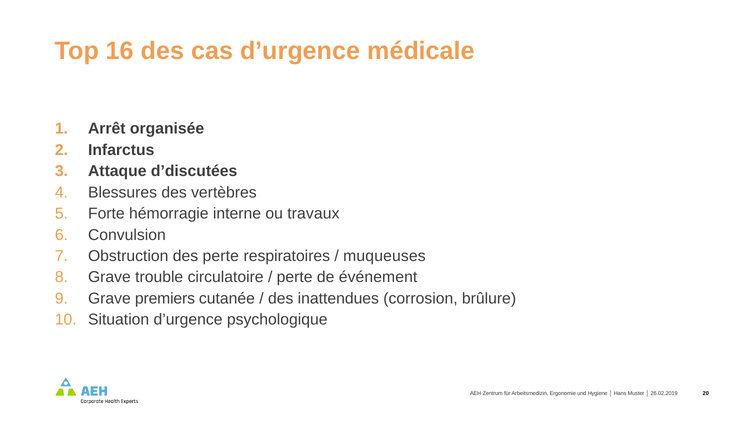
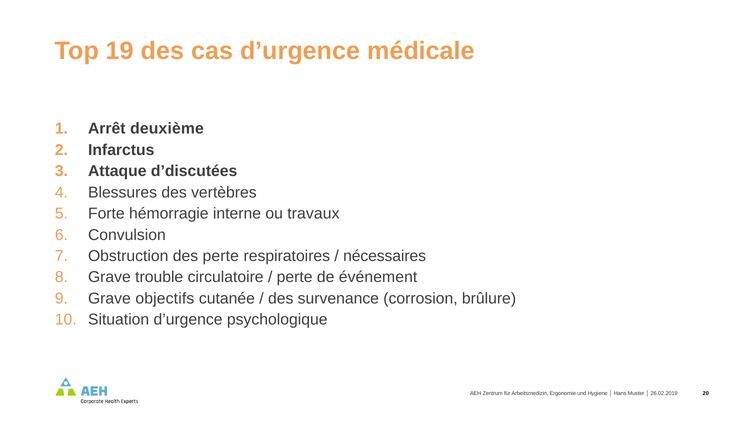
16: 16 -> 19 (120, 51)
organisée: organisée -> deuxième (167, 129)
muqueuses: muqueuses -> nécessaires (385, 256)
premiers: premiers -> objectifs (165, 299)
inattendues: inattendues -> survenance (338, 299)
